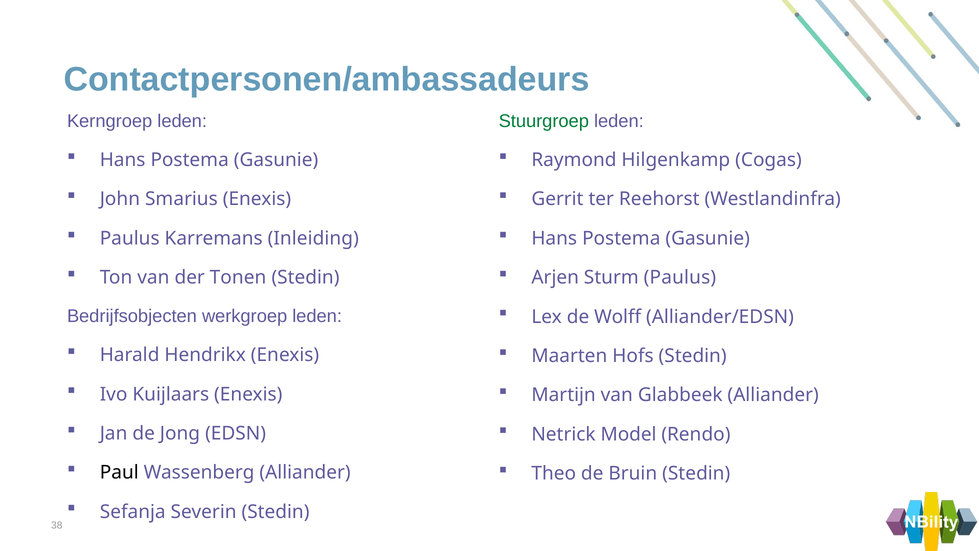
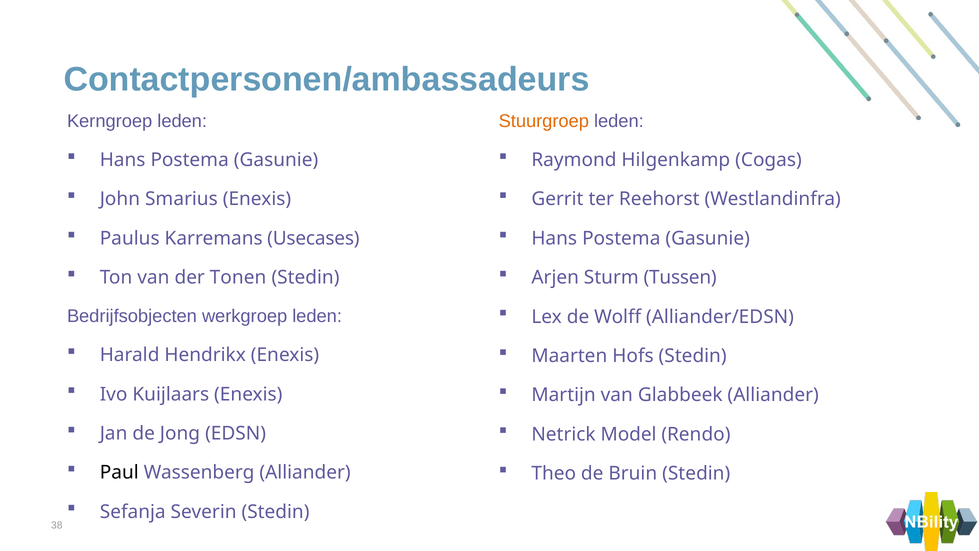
Stuurgroep colour: green -> orange (544, 121)
Inleiding: Inleiding -> Usecases (313, 238)
Sturm Paulus: Paulus -> Tussen (680, 277)
